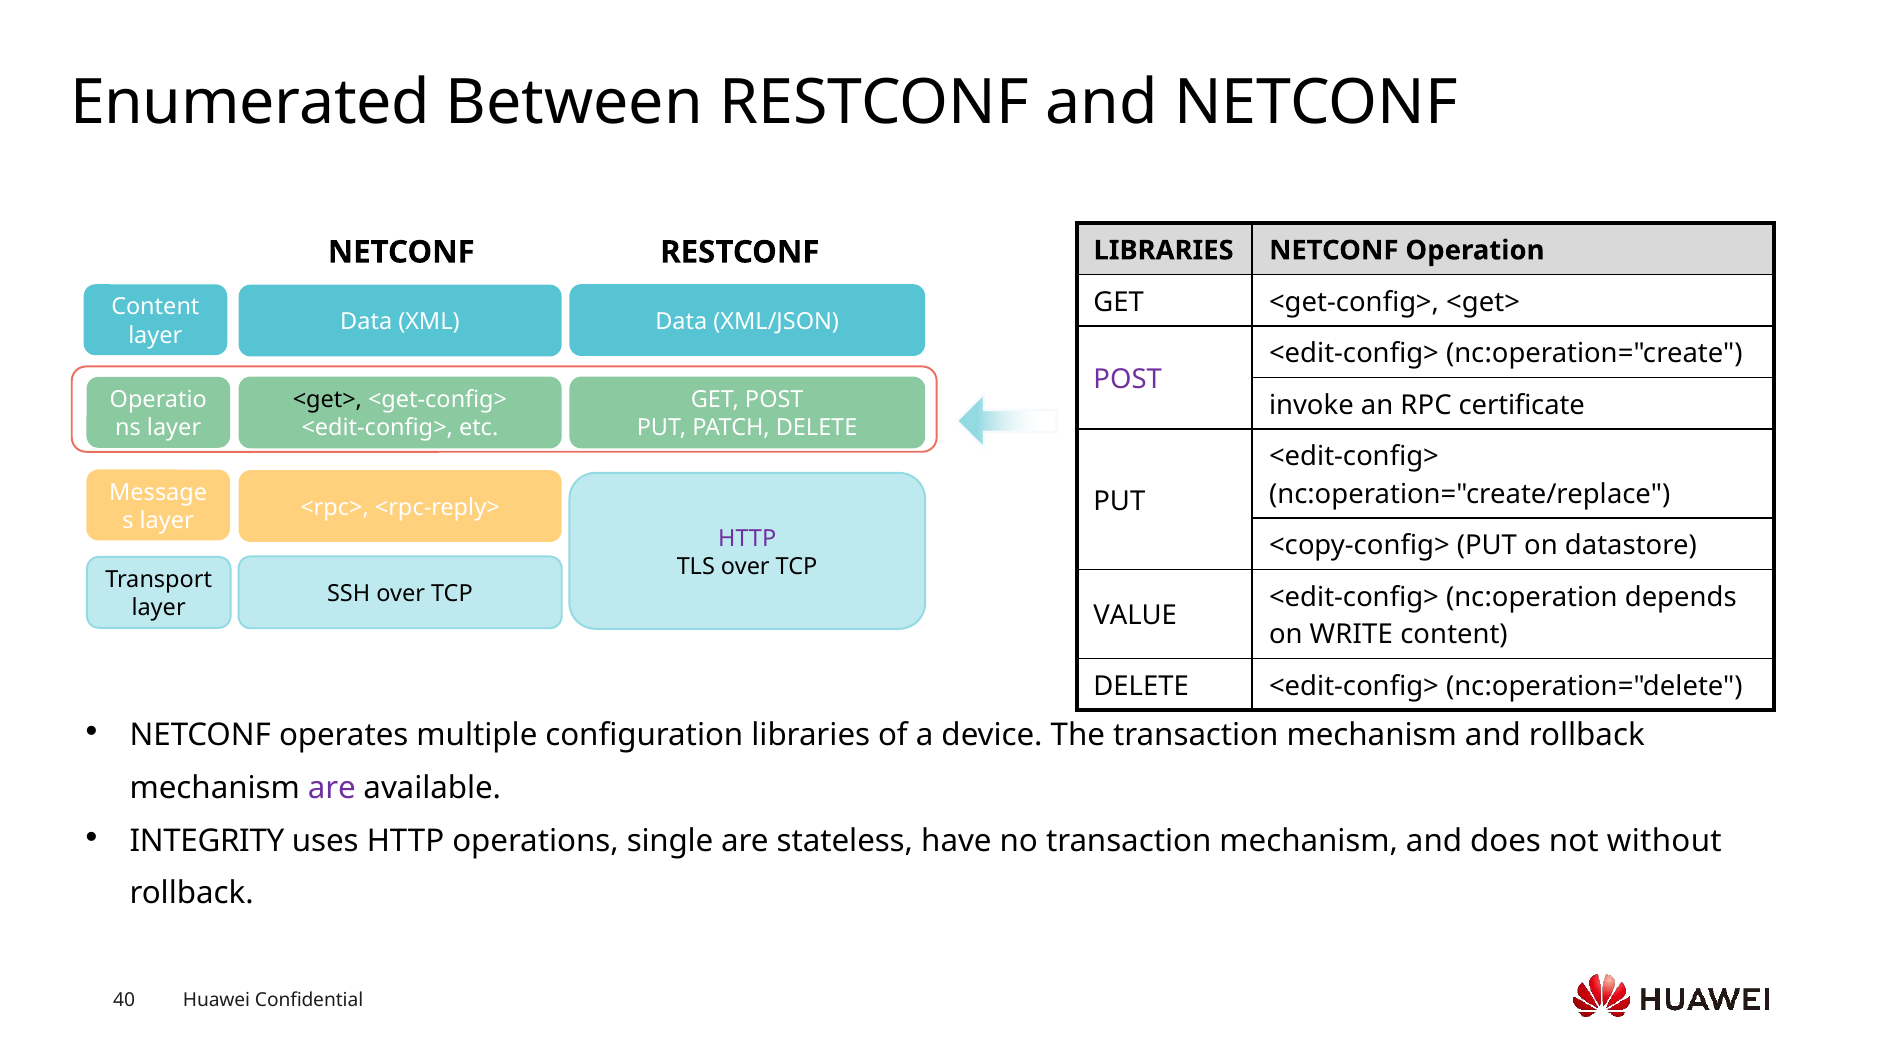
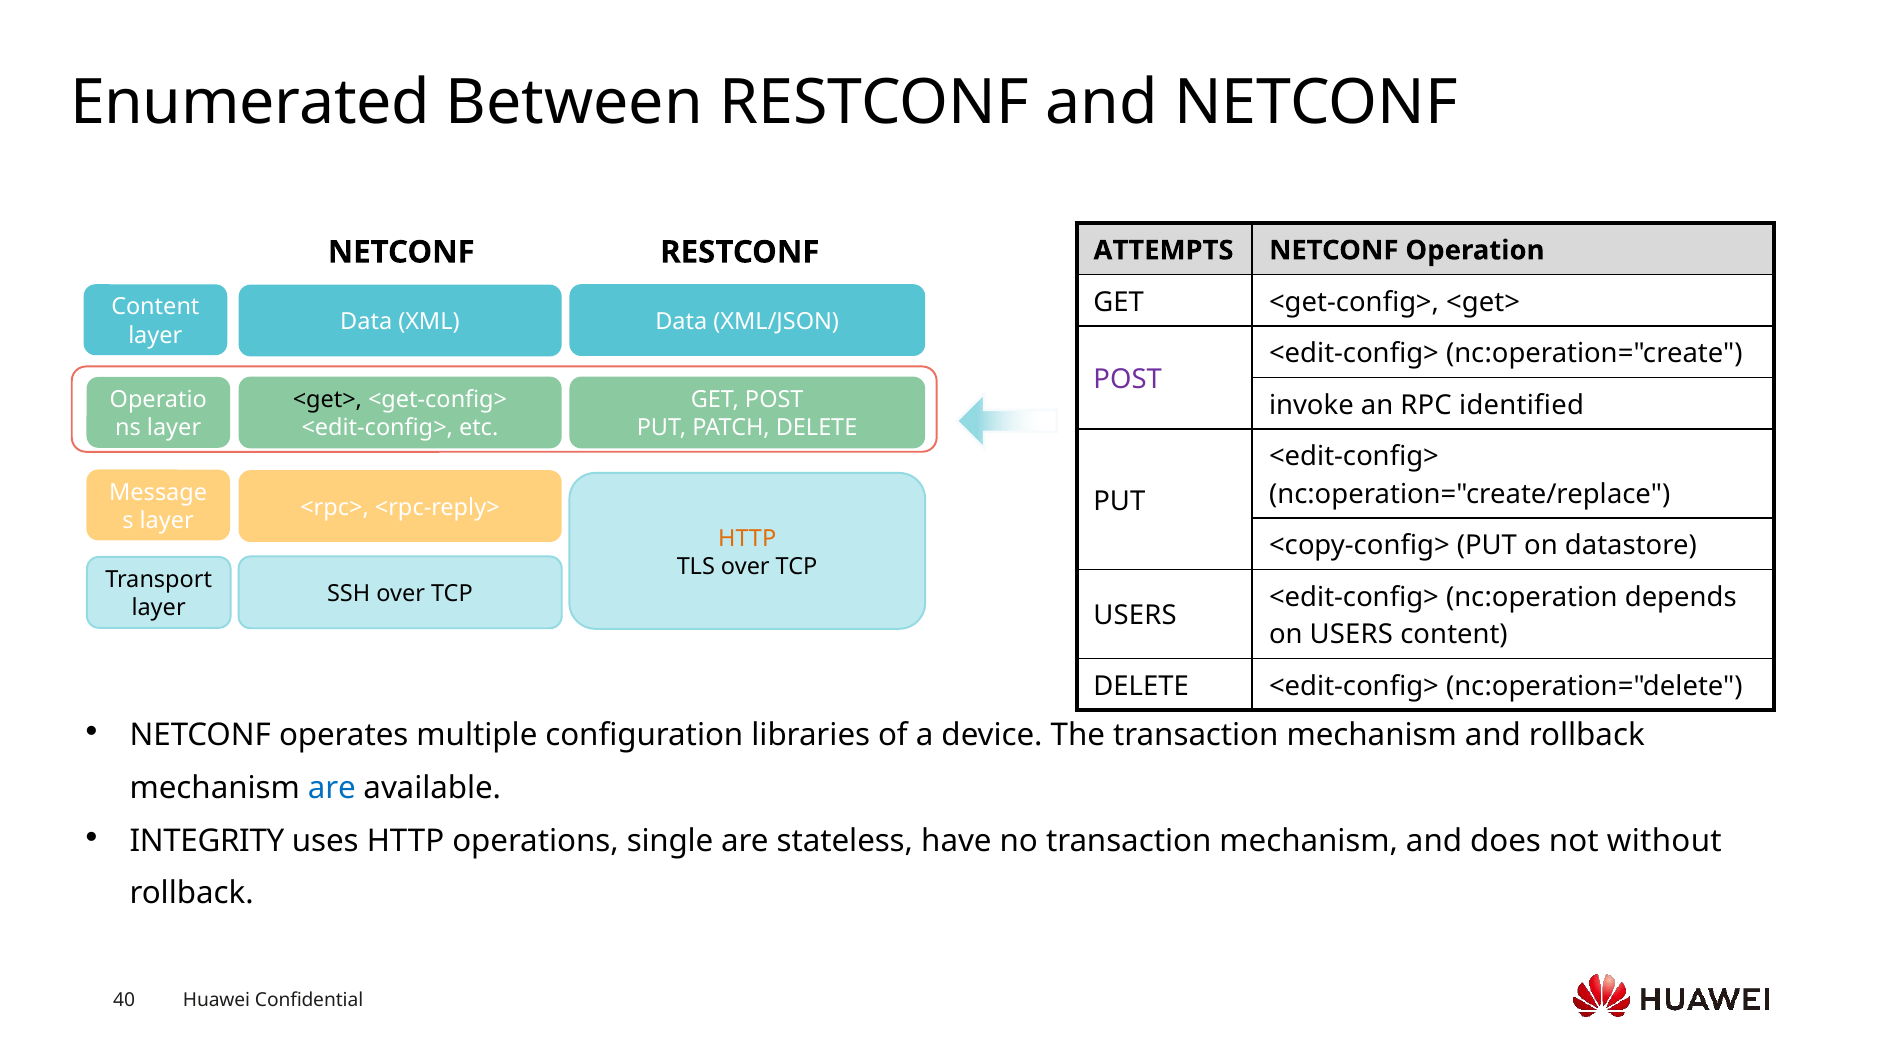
LIBRARIES: LIBRARIES -> ATTEMPTS (1164, 250)
certificate: certificate -> identified (1522, 405)
HTTP colour: purple -> orange (747, 538)
VALUE: VALUE -> USERS (1135, 616)
on WRITE: WRITE -> USERS (1351, 634)
are colour: purple -> blue (332, 788)
